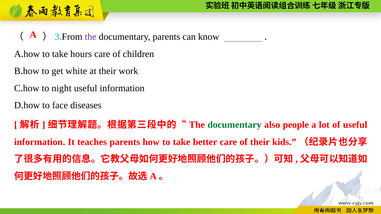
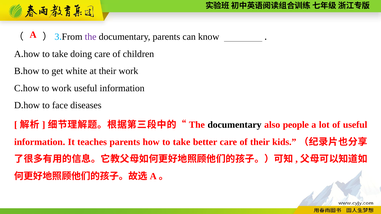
hours: hours -> doing (81, 54)
to night: night -> work (62, 88)
documentary colour: green -> black (235, 125)
